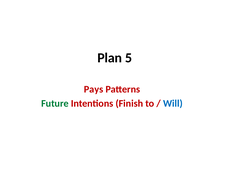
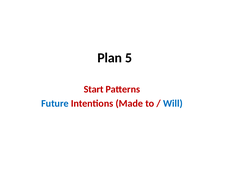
Pays: Pays -> Start (94, 89)
Future colour: green -> blue (55, 103)
Finish: Finish -> Made (129, 103)
